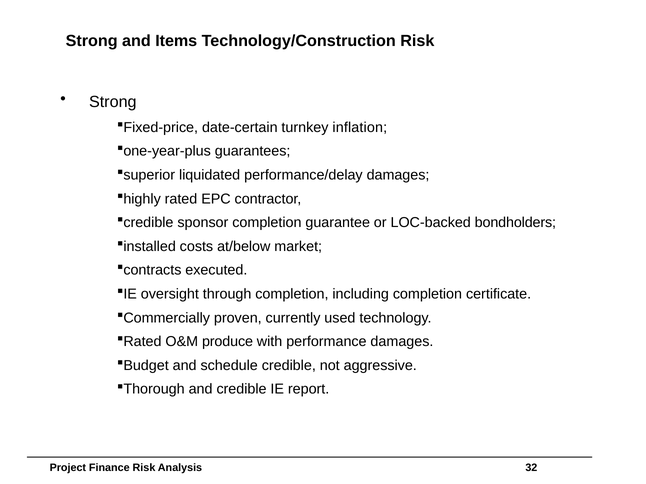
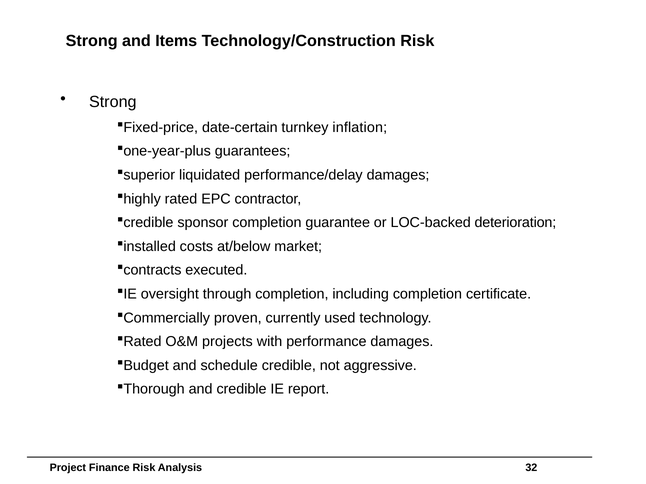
bondholders: bondholders -> deterioration (515, 223)
produce: produce -> projects (227, 342)
